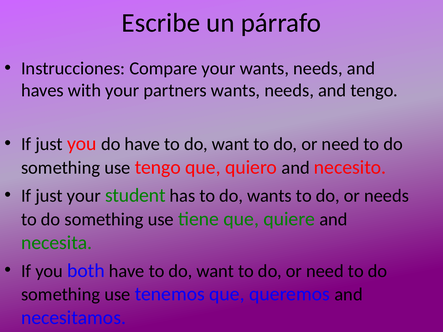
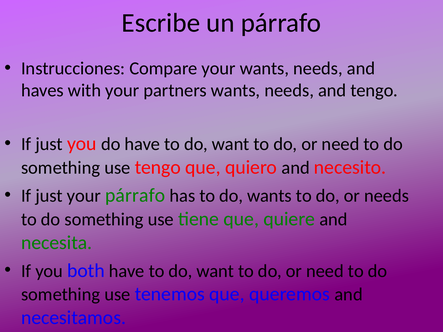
your student: student -> párrafo (135, 196)
